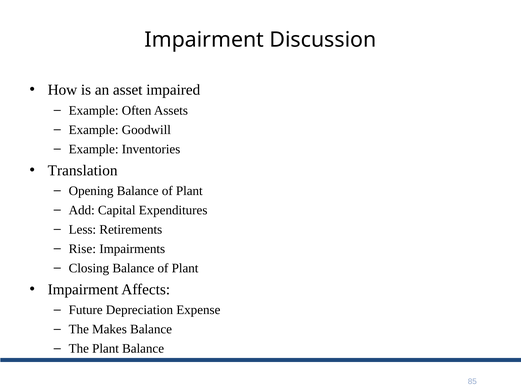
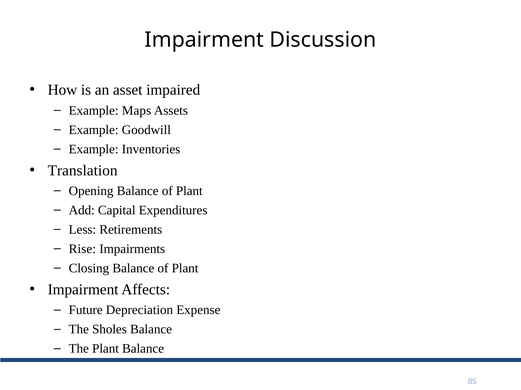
Often: Often -> Maps (137, 111)
Makes: Makes -> Sholes (109, 330)
